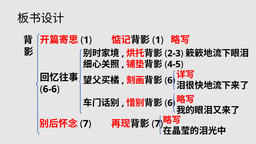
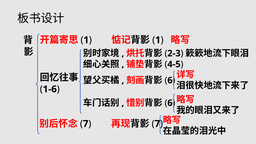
6-6: 6-6 -> 1-6 (50, 89)
